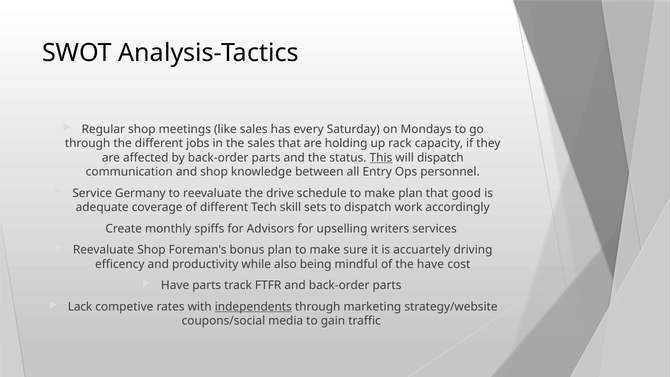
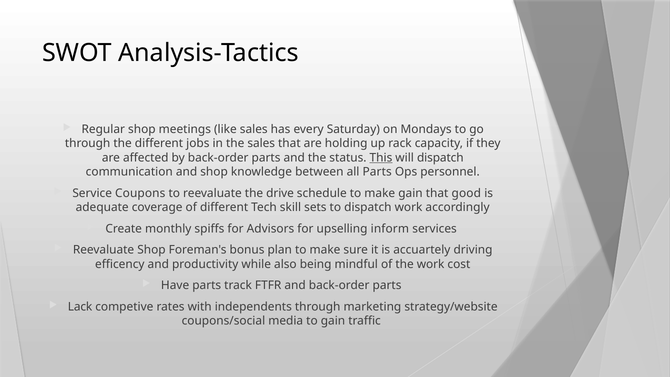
all Entry: Entry -> Parts (377, 172)
Germany: Germany -> Coupons (140, 193)
make plan: plan -> gain (410, 193)
writers: writers -> inform (390, 229)
the have: have -> work (431, 264)
independents underline: present -> none (253, 307)
